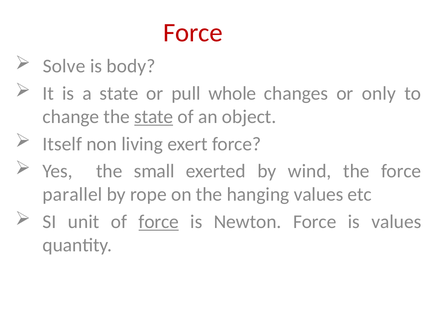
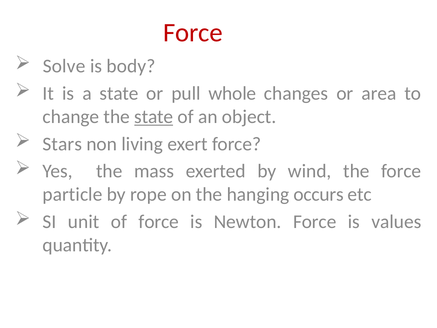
only: only -> area (379, 93)
Itself: Itself -> Stars (62, 144)
small: small -> mass (154, 171)
parallel: parallel -> particle (72, 194)
hanging values: values -> occurs (319, 194)
force underline: present -> none (159, 222)
